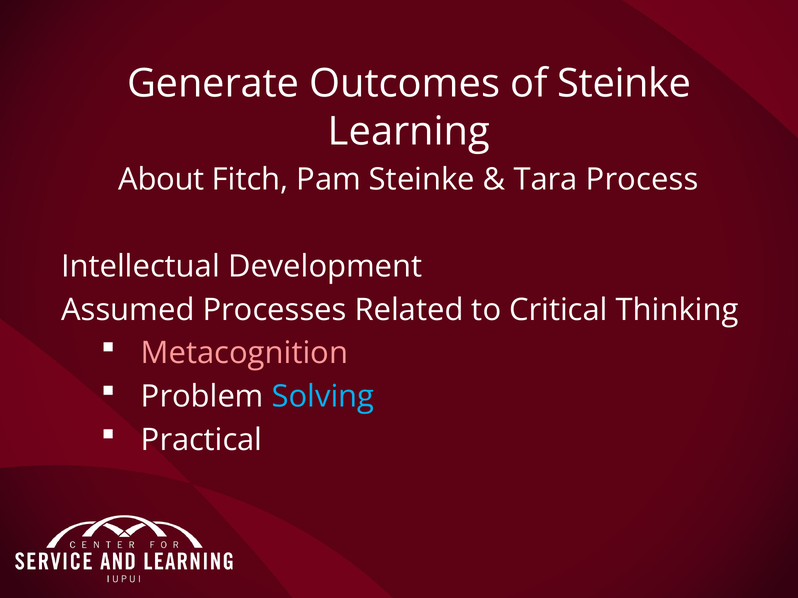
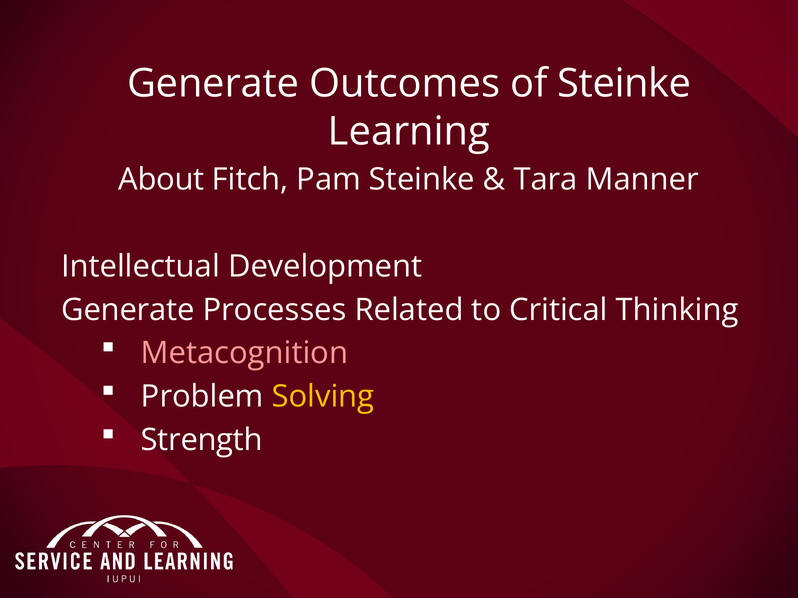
Process: Process -> Manner (642, 180)
Assumed: Assumed -> Generate (128, 310)
Solving colour: light blue -> yellow (323, 397)
Practical: Practical -> Strength (202, 440)
